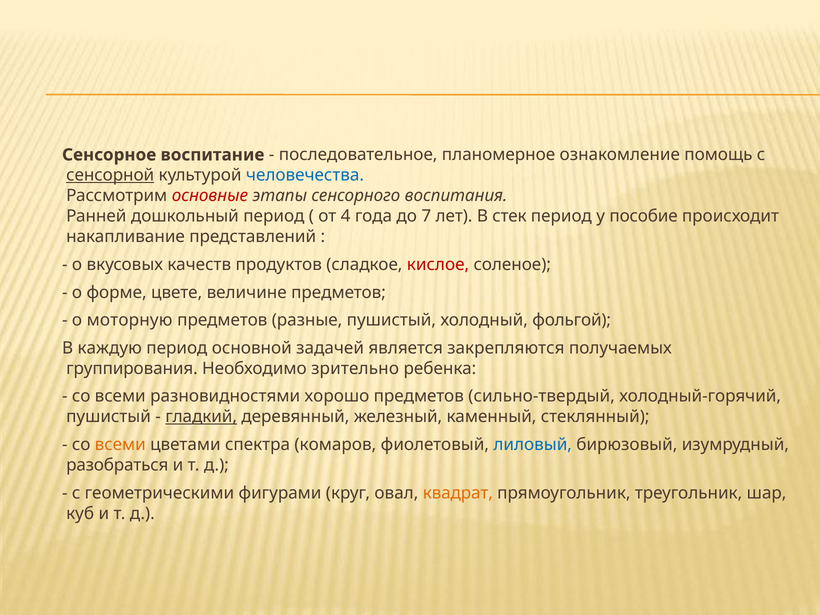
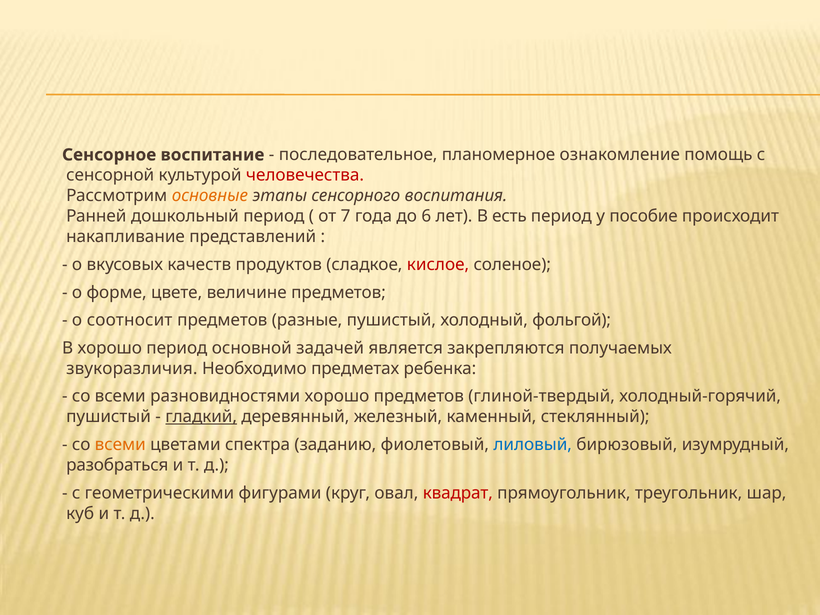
сенсорной underline: present -> none (110, 175)
человечества colour: blue -> red (305, 175)
основные colour: red -> orange (210, 196)
4: 4 -> 7 (346, 216)
7: 7 -> 6 (426, 216)
стек: стек -> есть (509, 216)
моторную: моторную -> соотносит (130, 320)
В каждую: каждую -> хорошо (110, 348)
группирования: группирования -> звукоразличия (132, 369)
зрительно: зрительно -> предметах (355, 369)
сильно-твердый: сильно-твердый -> глиной-твердый (542, 396)
комаров: комаров -> заданию (335, 445)
квадрат colour: orange -> red (458, 493)
